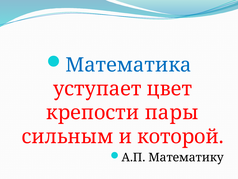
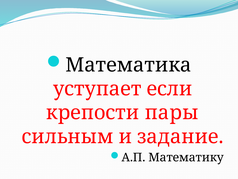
Математика colour: blue -> black (128, 65)
цвет: цвет -> если (169, 89)
которой: которой -> задание (180, 136)
